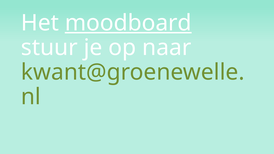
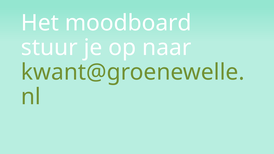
moodboard underline: present -> none (128, 23)
